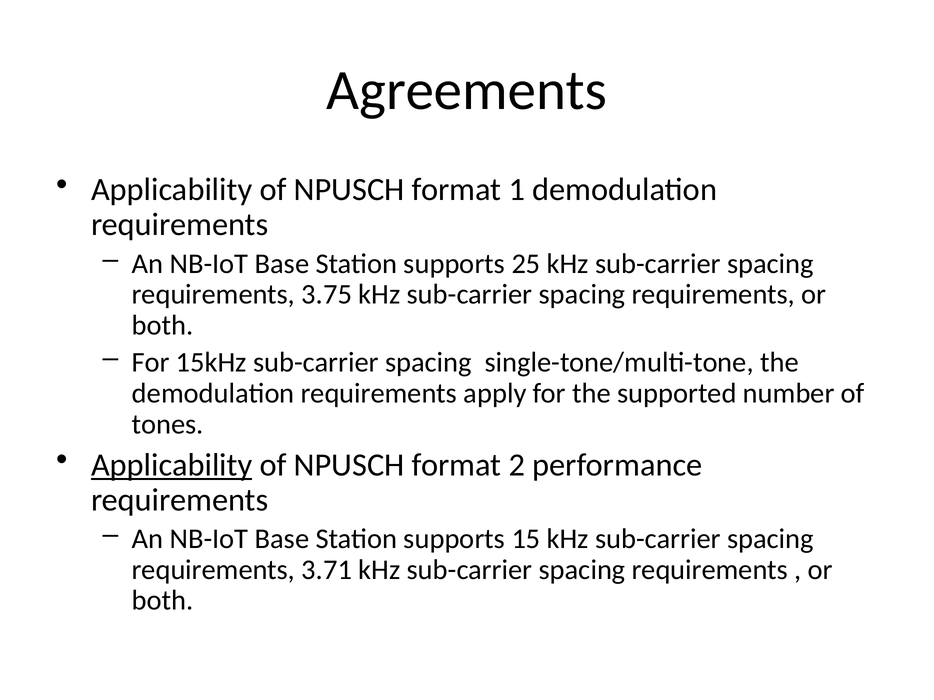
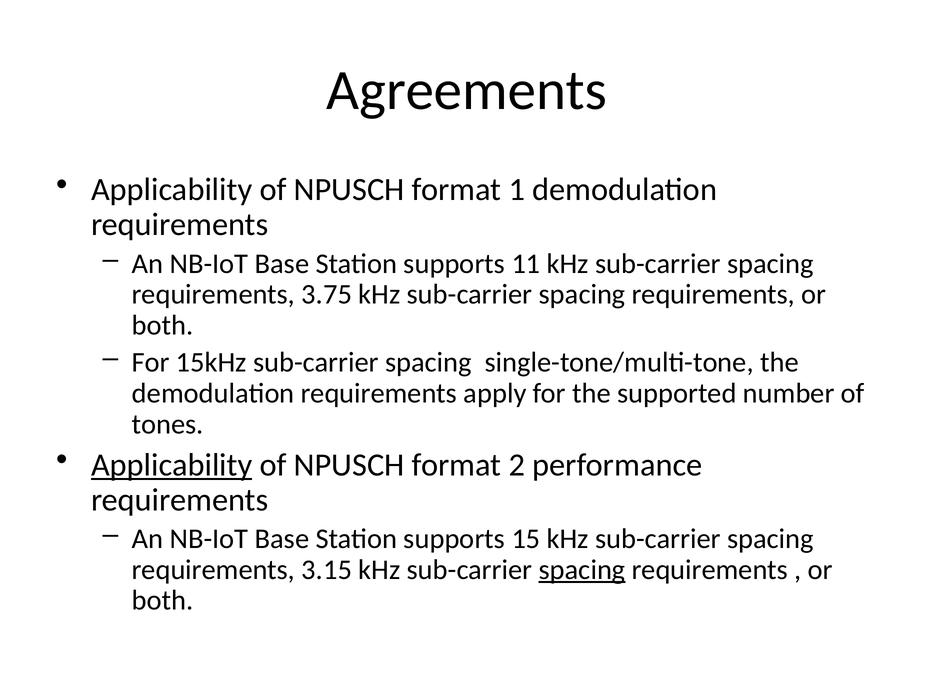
25: 25 -> 11 (526, 264)
3.71: 3.71 -> 3.15 (327, 570)
spacing underline: none -> present (582, 570)
